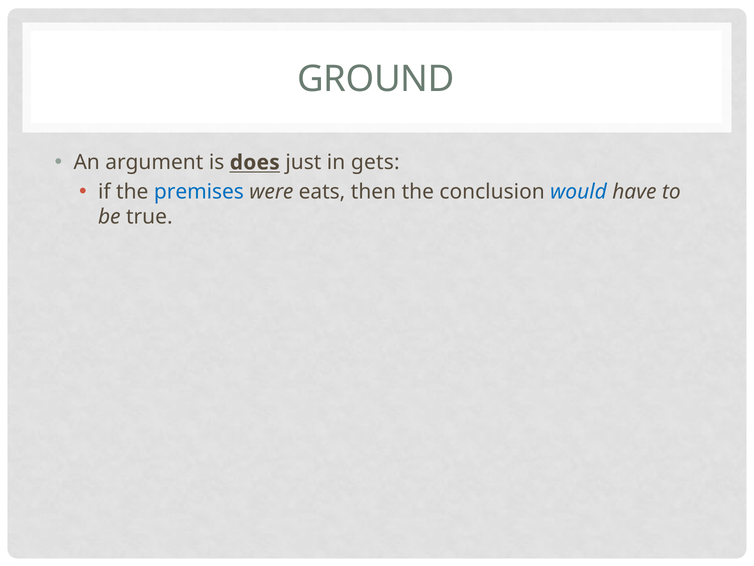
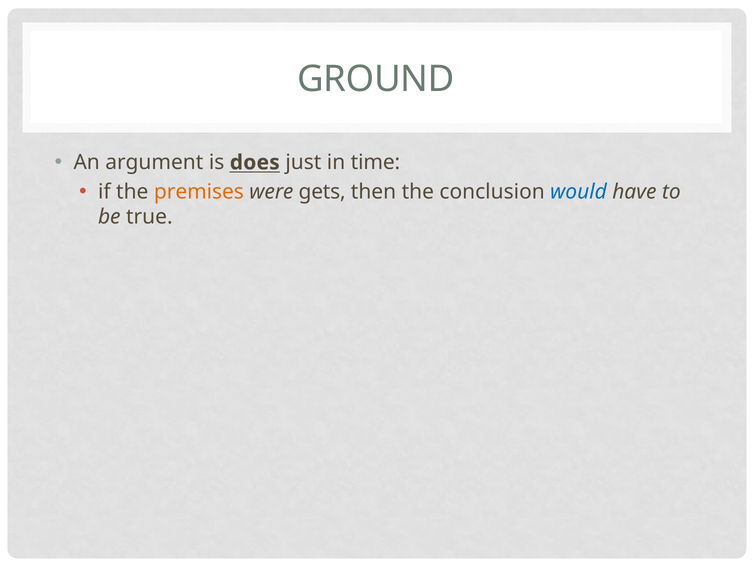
gets: gets -> time (375, 162)
premises colour: blue -> orange (199, 192)
eats: eats -> gets (322, 192)
